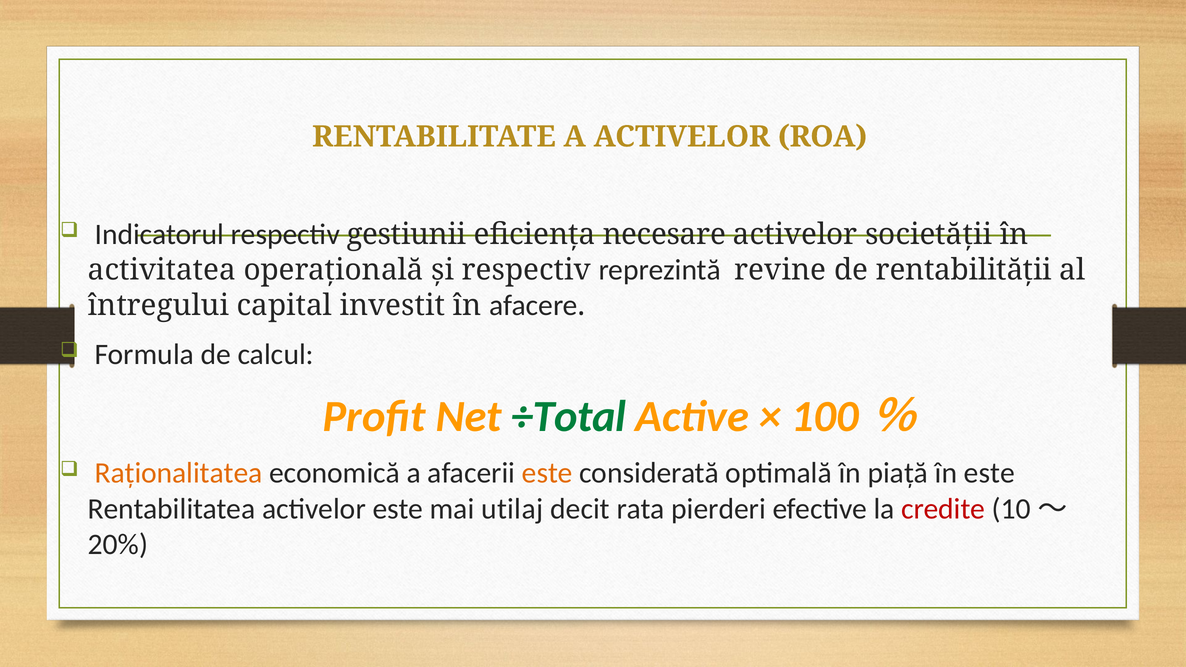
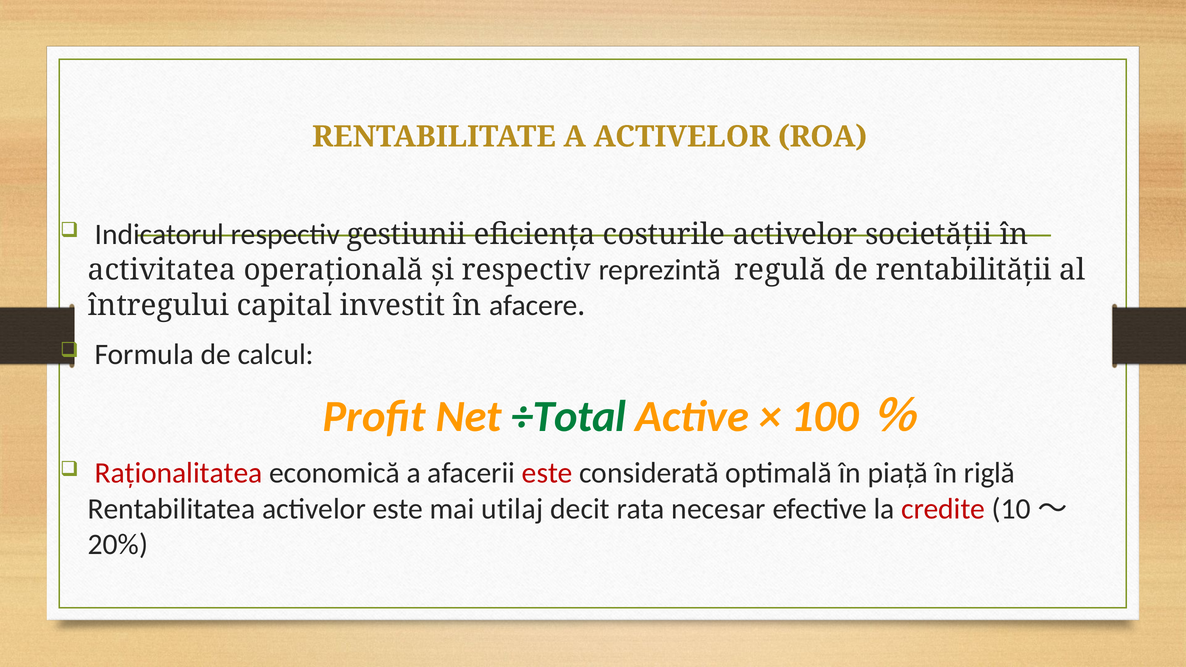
necesare: necesare -> costurile (664, 235)
revine: revine -> regulă (780, 270)
Raţionalitatea colour: orange -> red (179, 473)
este colour: orange -> red (547, 473)
în este: este -> riglă (990, 473)
pierderi: pierderi -> necesar (718, 509)
